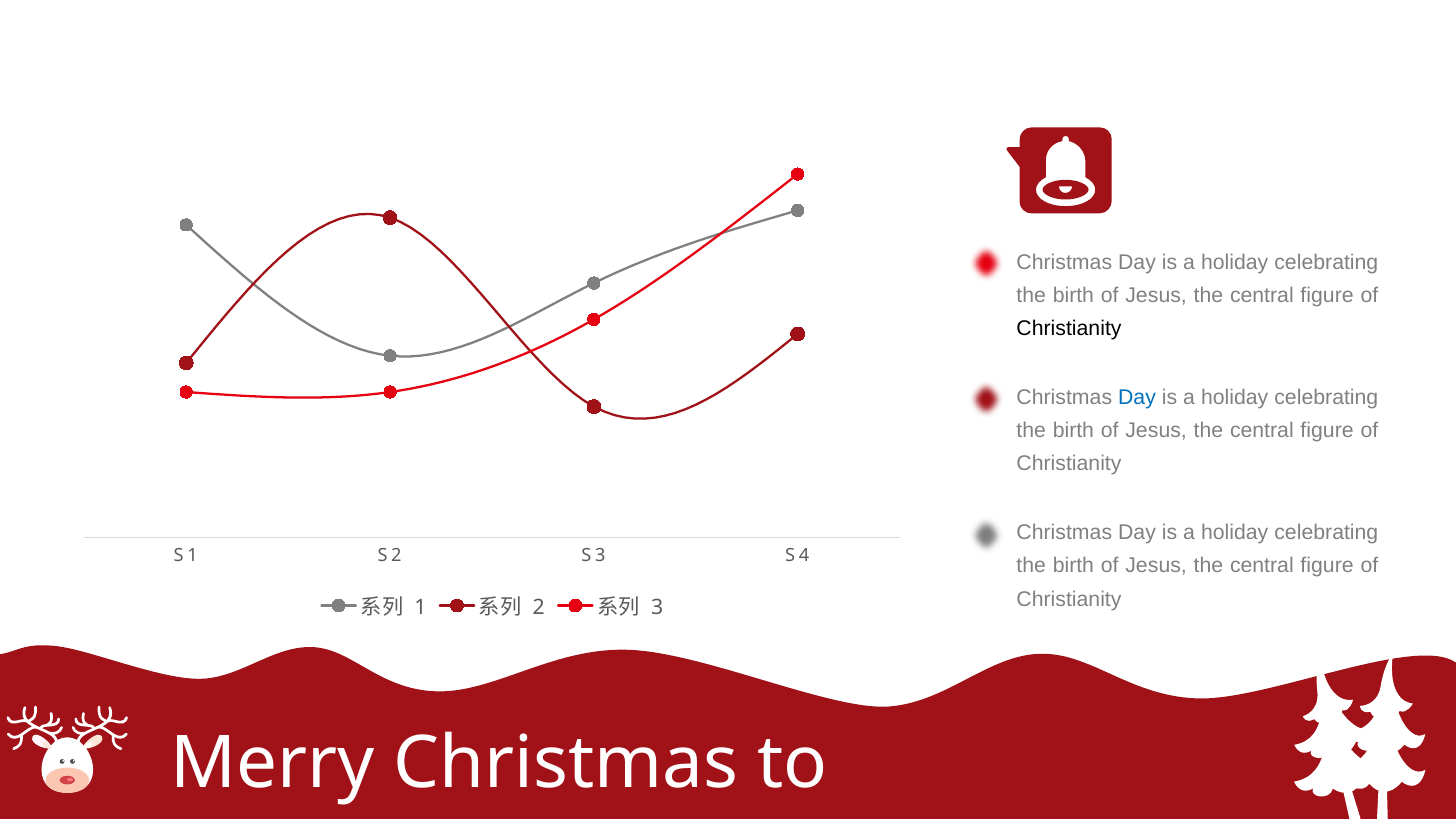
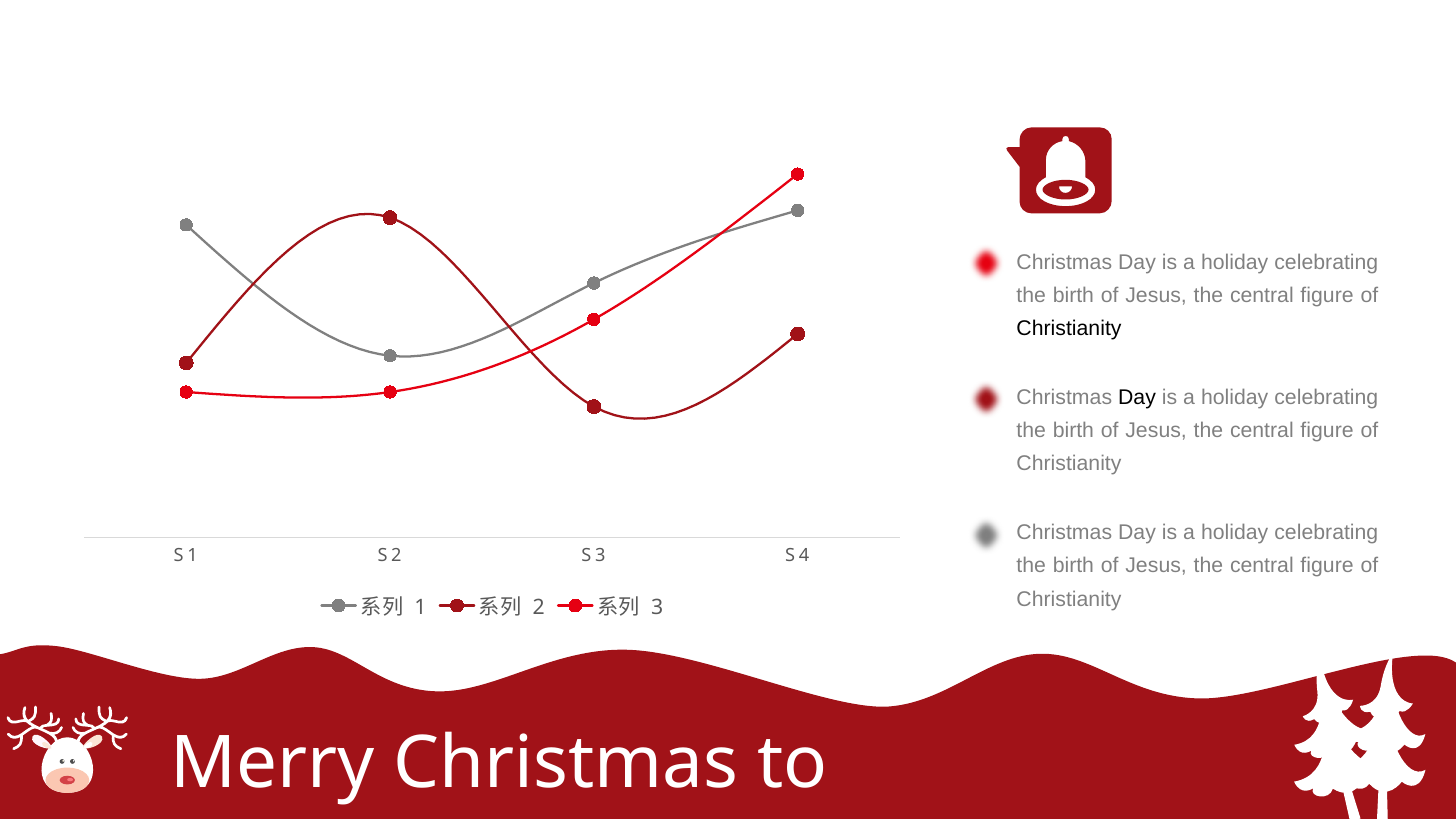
Day colour: blue -> black (1137, 398)
